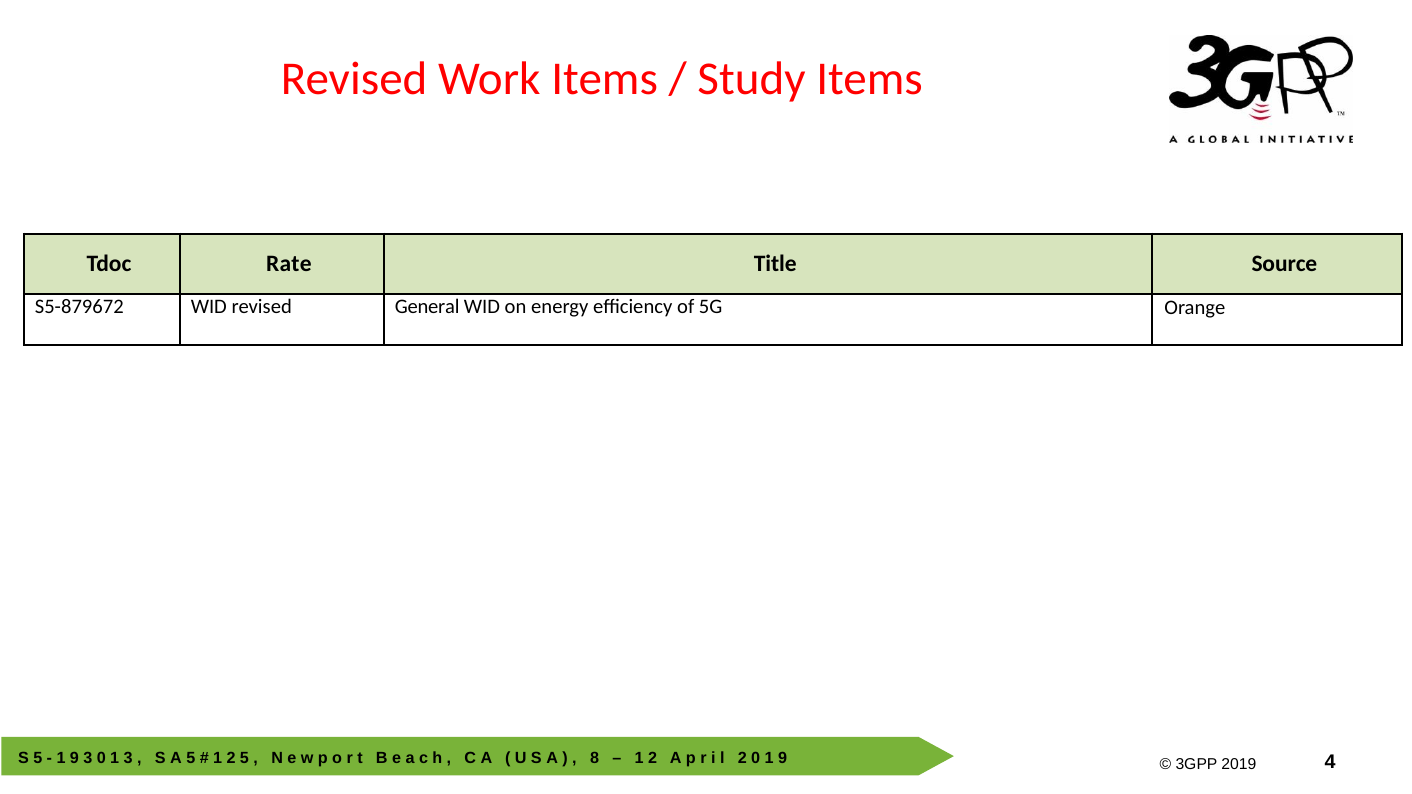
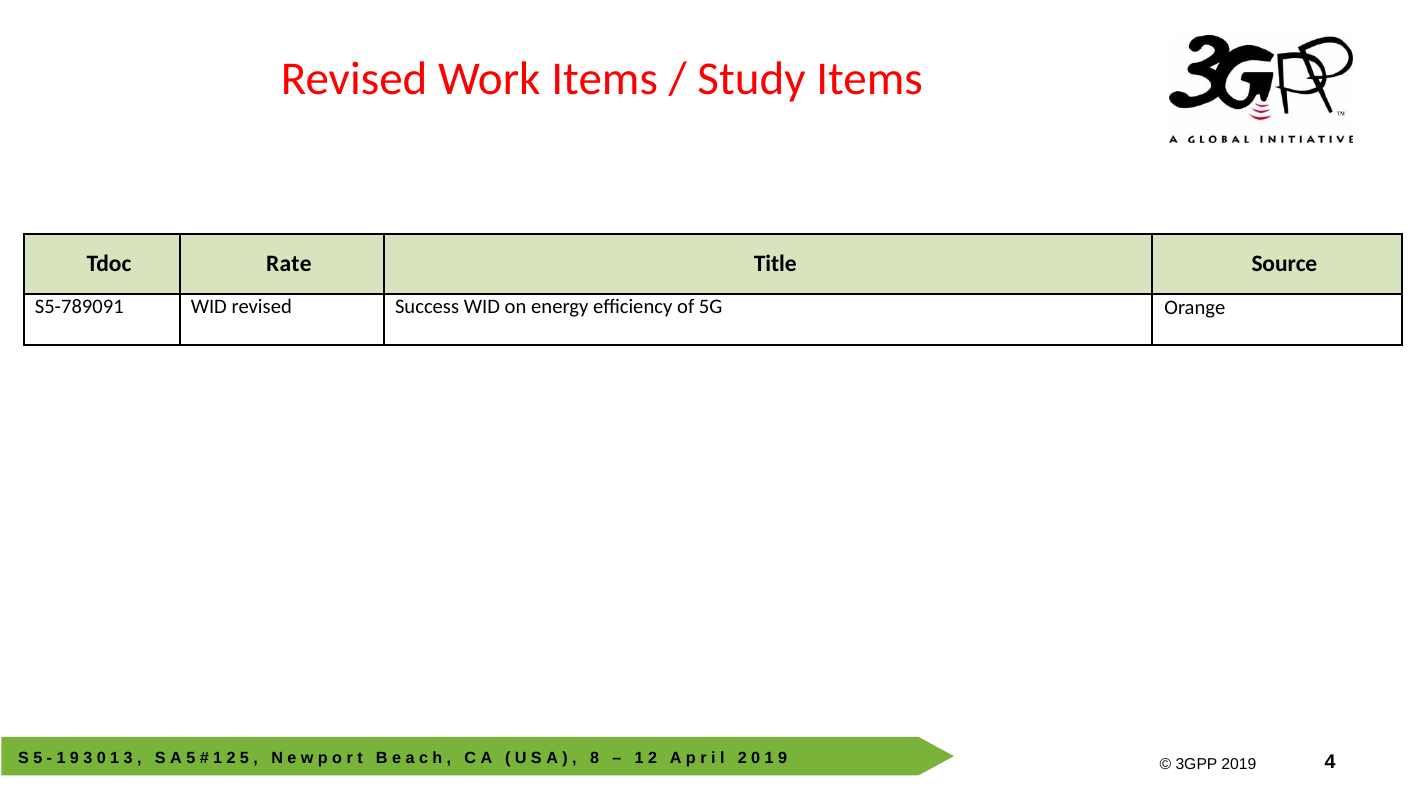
S5-879672: S5-879672 -> S5-789091 (79, 307)
General: General -> Success (427, 307)
